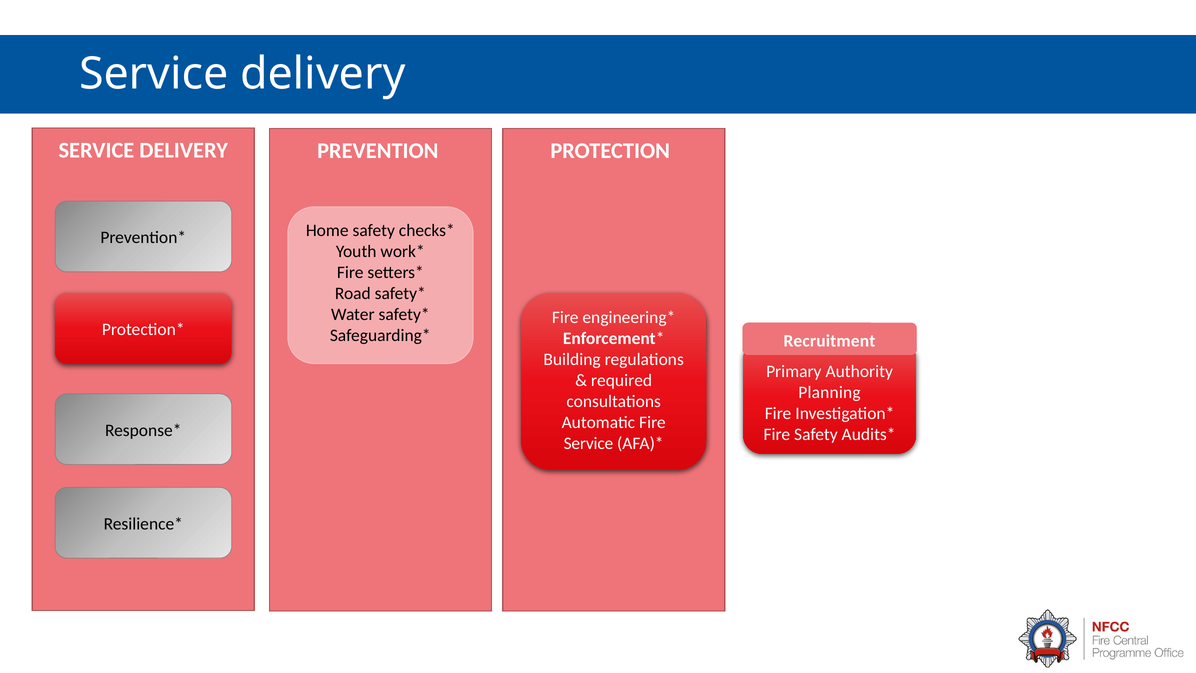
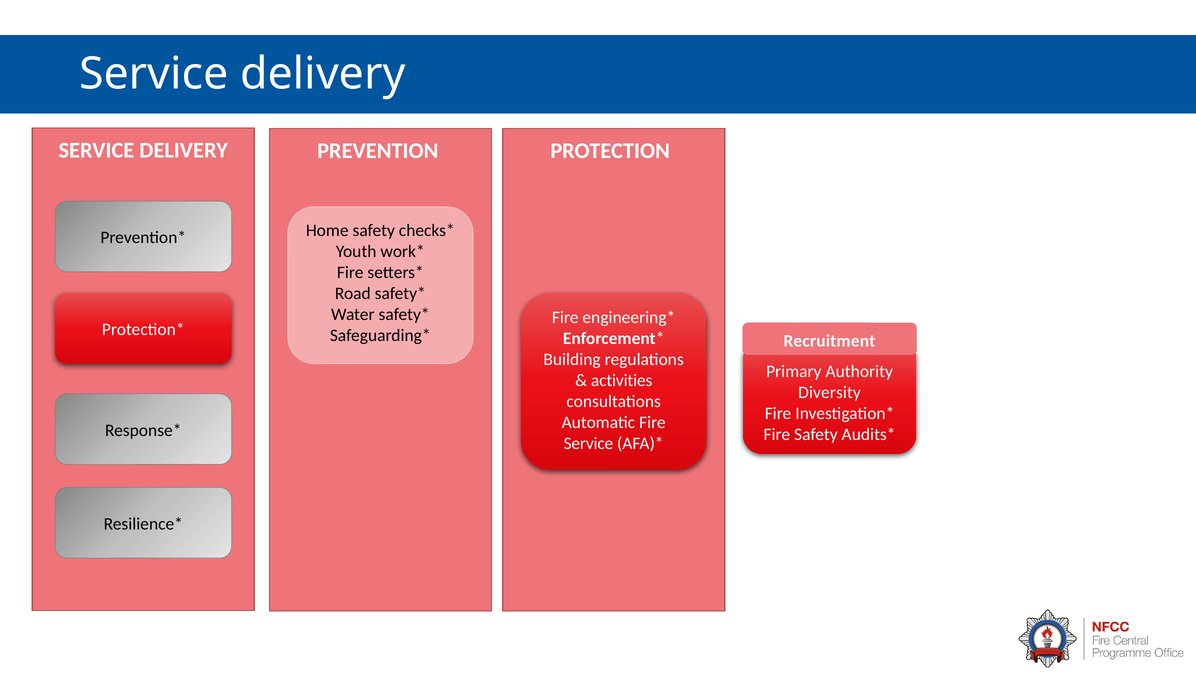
required: required -> activities (622, 380)
Planning: Planning -> Diversity (830, 393)
